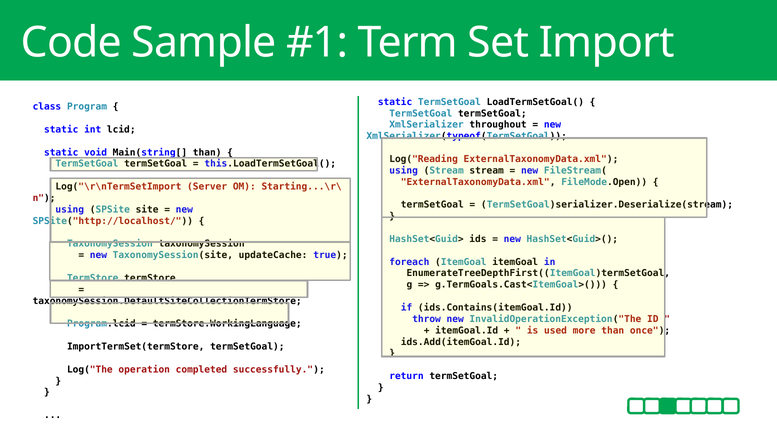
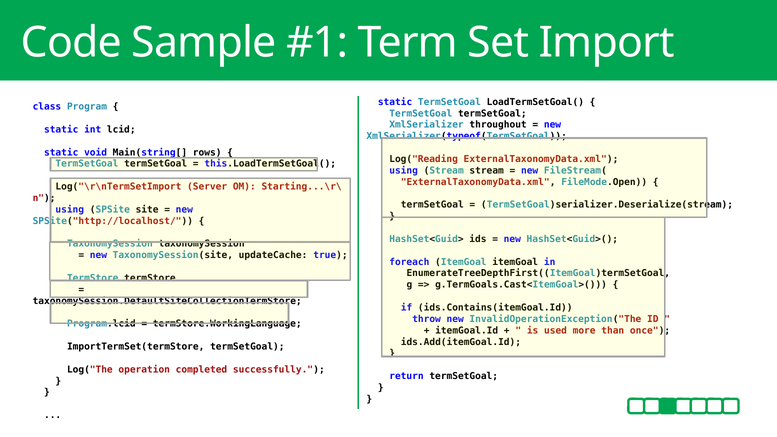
Main(string[ than: than -> rows (207, 152)
